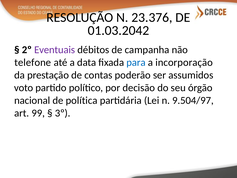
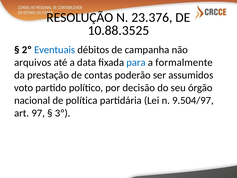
01.03.2042: 01.03.2042 -> 10.88.3525 (118, 30)
Eventuais colour: purple -> blue (55, 50)
telefone: telefone -> arquivos (33, 62)
incorporação: incorporação -> formalmente (184, 62)
99: 99 -> 97 (38, 113)
